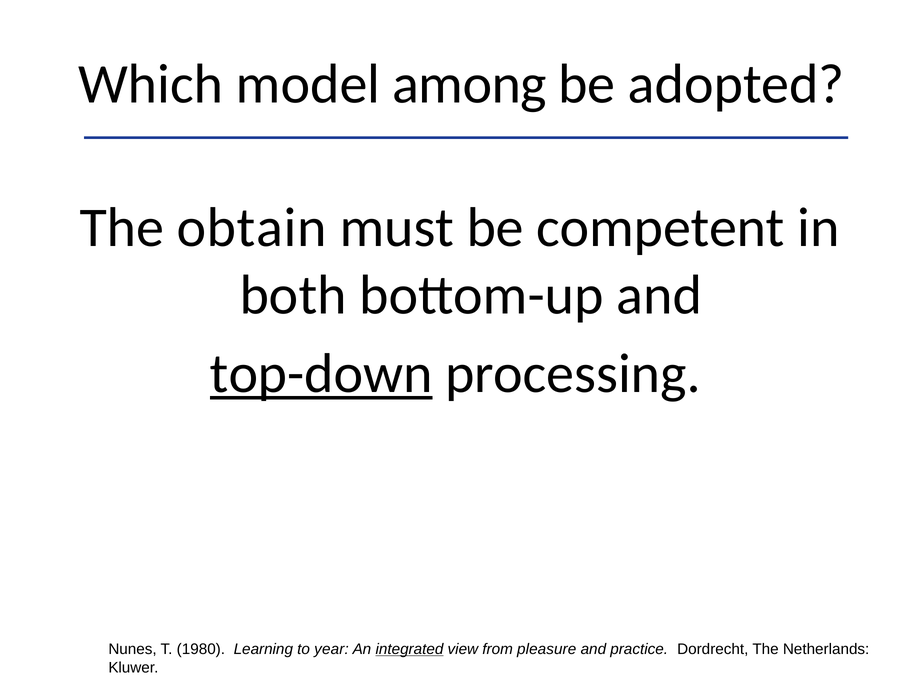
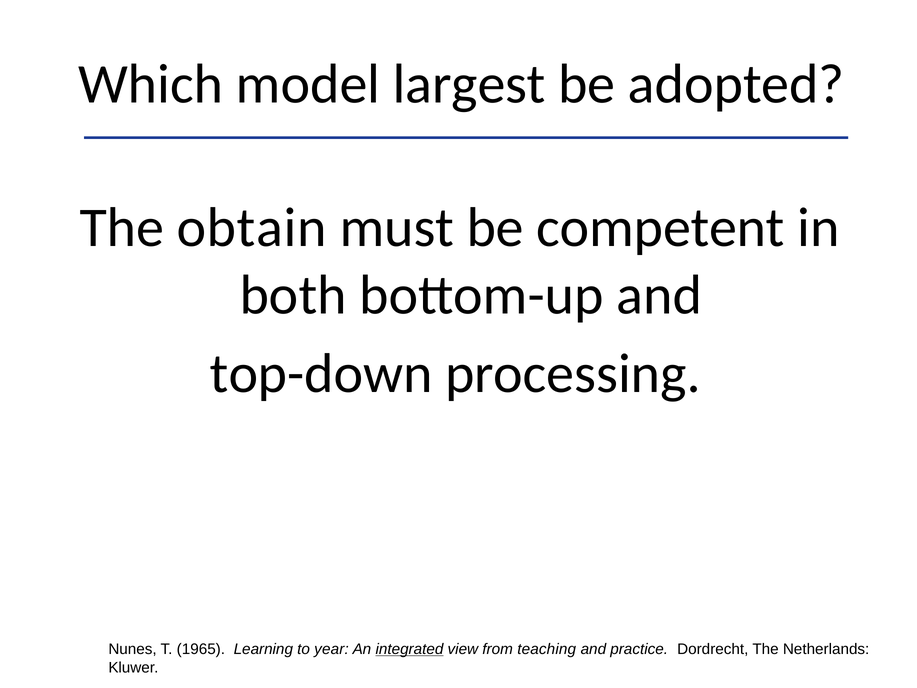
among: among -> largest (469, 84)
top-down underline: present -> none (321, 373)
1980: 1980 -> 1965 (201, 649)
pleasure: pleasure -> teaching (547, 649)
